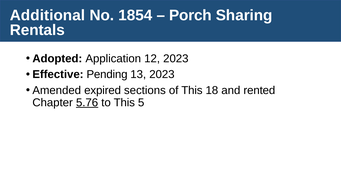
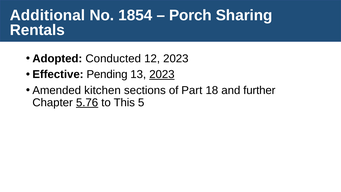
Application: Application -> Conducted (113, 59)
2023 underline: none -> present (162, 74)
expired: expired -> kitchen (103, 90)
of This: This -> Part (192, 90)
rented: rented -> further (259, 90)
